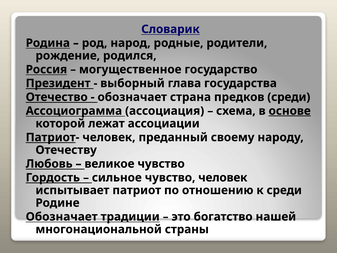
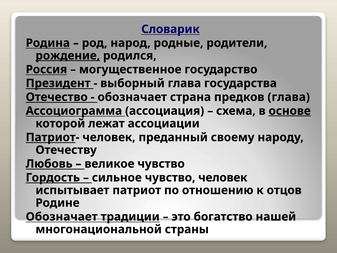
рождение underline: none -> present (68, 56)
предков среди: среди -> глава (289, 97)
к среди: среди -> отцов (284, 190)
